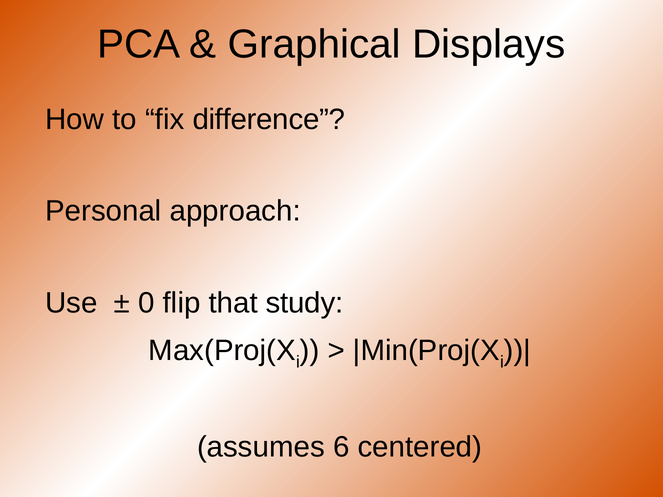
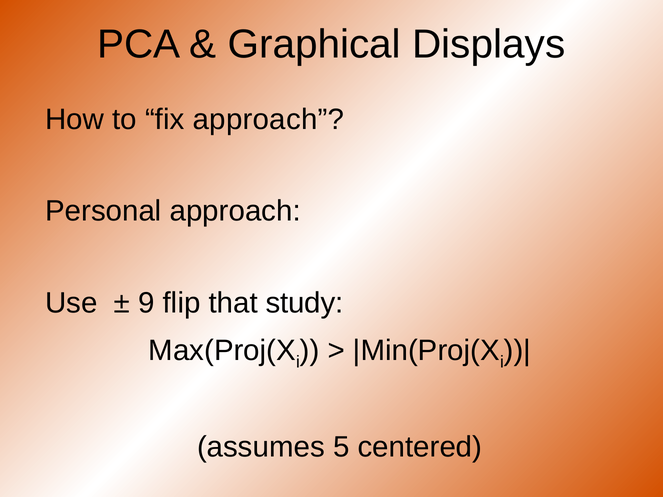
fix difference: difference -> approach (269, 119)
0: 0 -> 9 (146, 303)
6: 6 -> 5 (341, 447)
